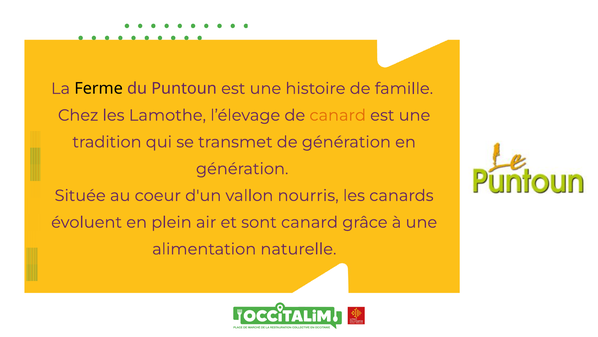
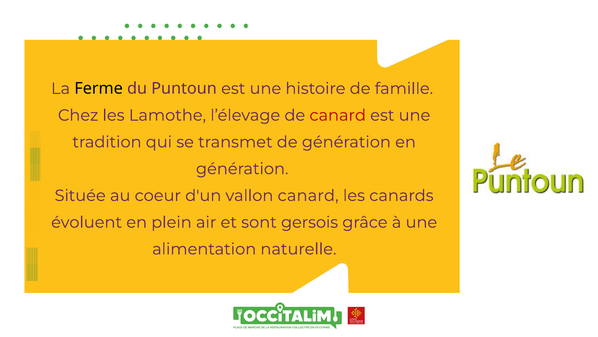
canard colour: orange -> red (338, 115)
vallon nourris: nourris -> canard (308, 195)
sont canard: canard -> gersois (310, 222)
